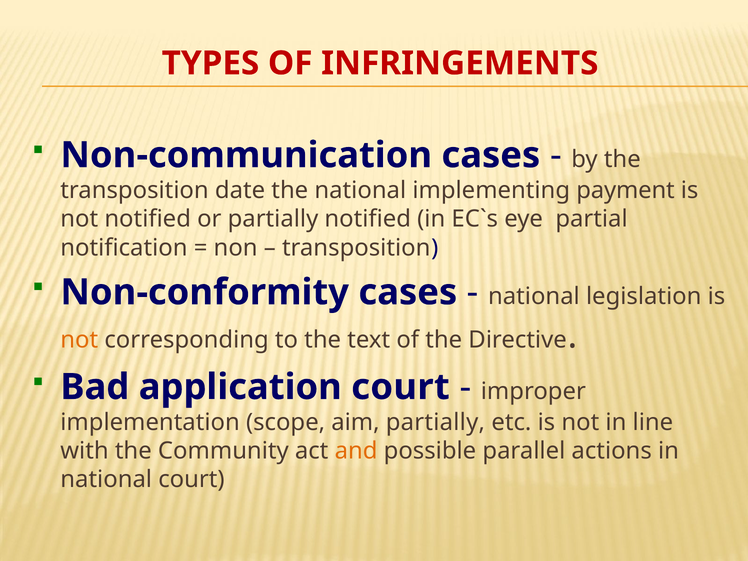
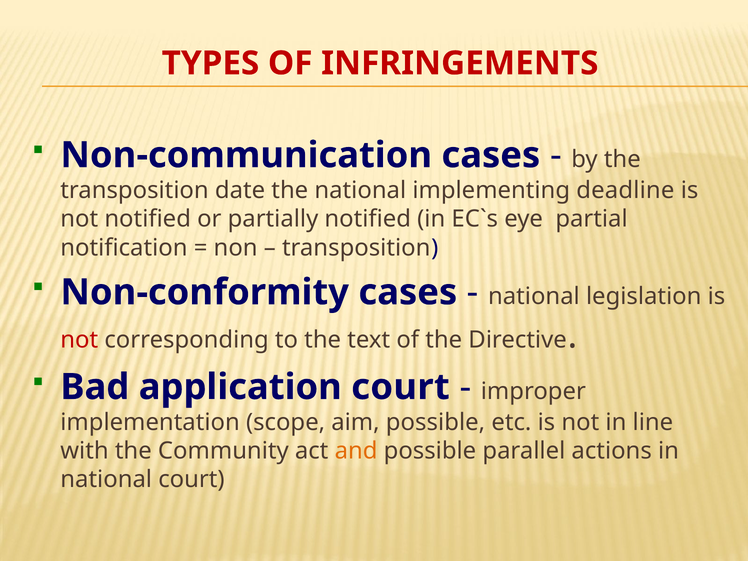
payment: payment -> deadline (625, 190)
not colour: orange -> red (79, 340)
aim partially: partially -> possible (435, 422)
